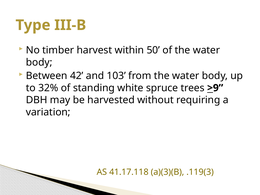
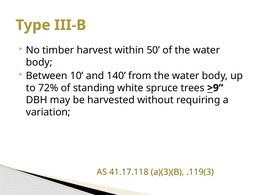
42: 42 -> 10 (77, 76)
103: 103 -> 140 (116, 76)
32%: 32% -> 72% (48, 88)
